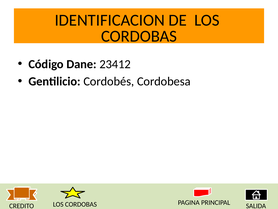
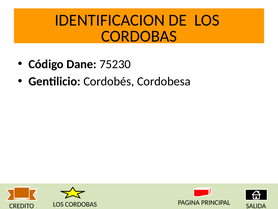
23412: 23412 -> 75230 (115, 64)
